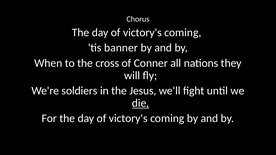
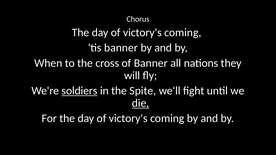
of Conner: Conner -> Banner (151, 63)
soldiers underline: none -> present (80, 91)
Jesus: Jesus -> Spite (143, 91)
